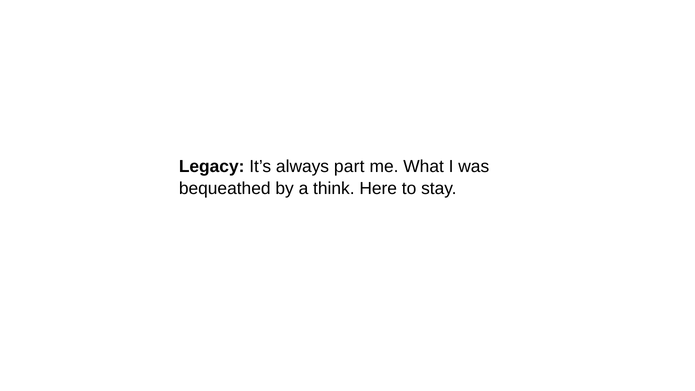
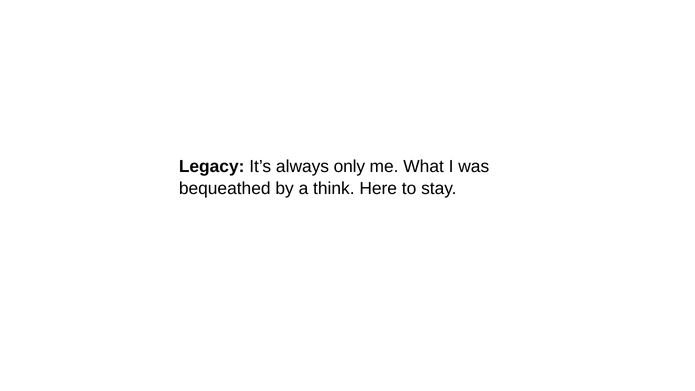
part: part -> only (349, 166)
